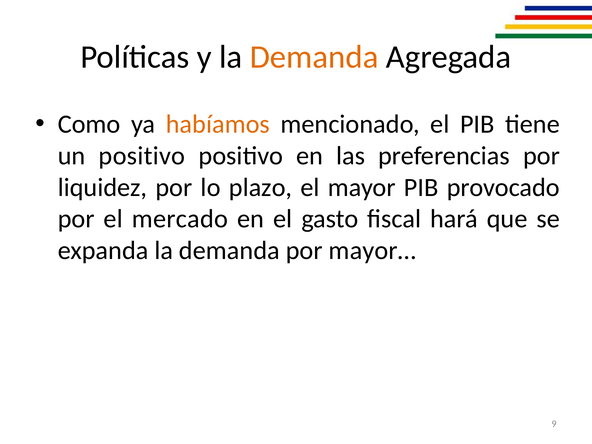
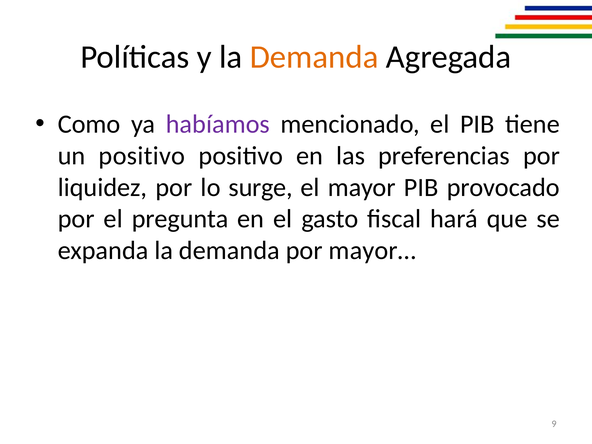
habíamos colour: orange -> purple (218, 124)
plazo: plazo -> surge (261, 187)
mercado: mercado -> pregunta (180, 219)
